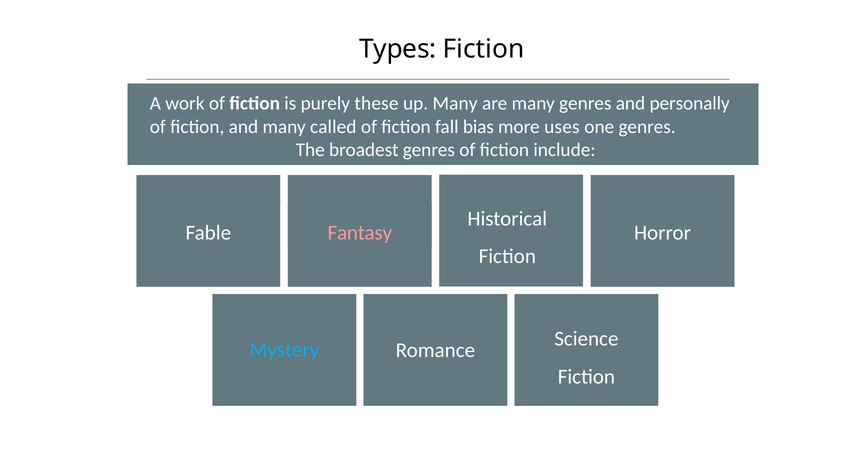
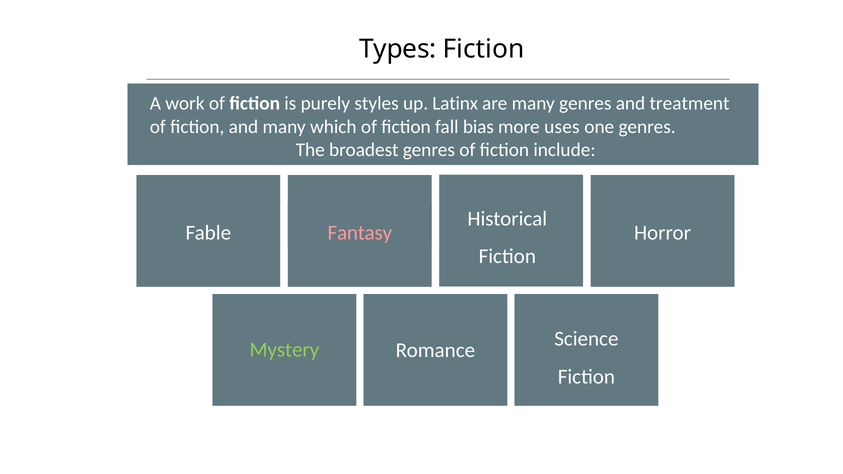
these: these -> styles (377, 104)
up Many: Many -> Latinx (455, 104)
personally: personally -> treatment (690, 104)
called: called -> which (333, 127)
Mystery colour: light blue -> light green (284, 350)
